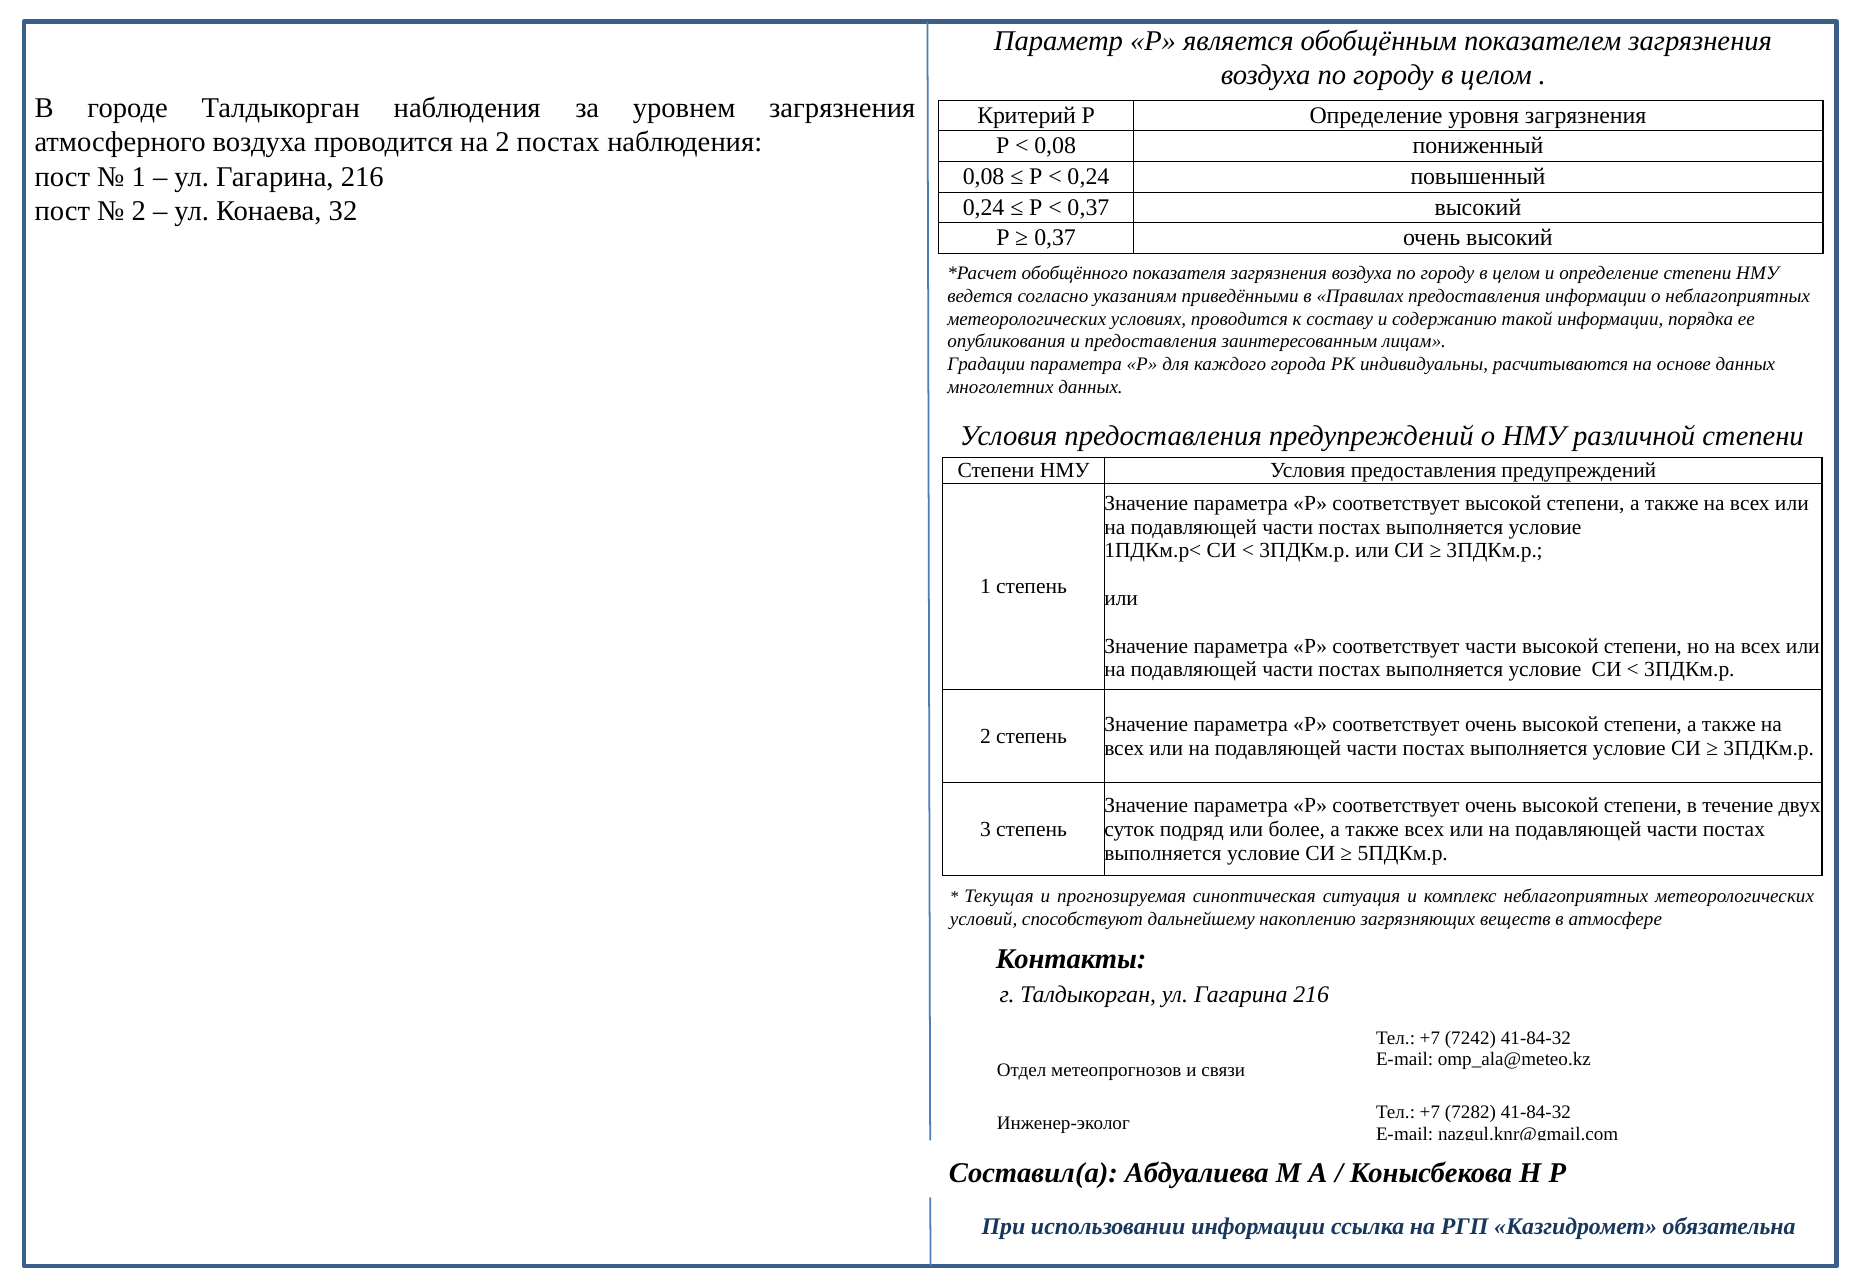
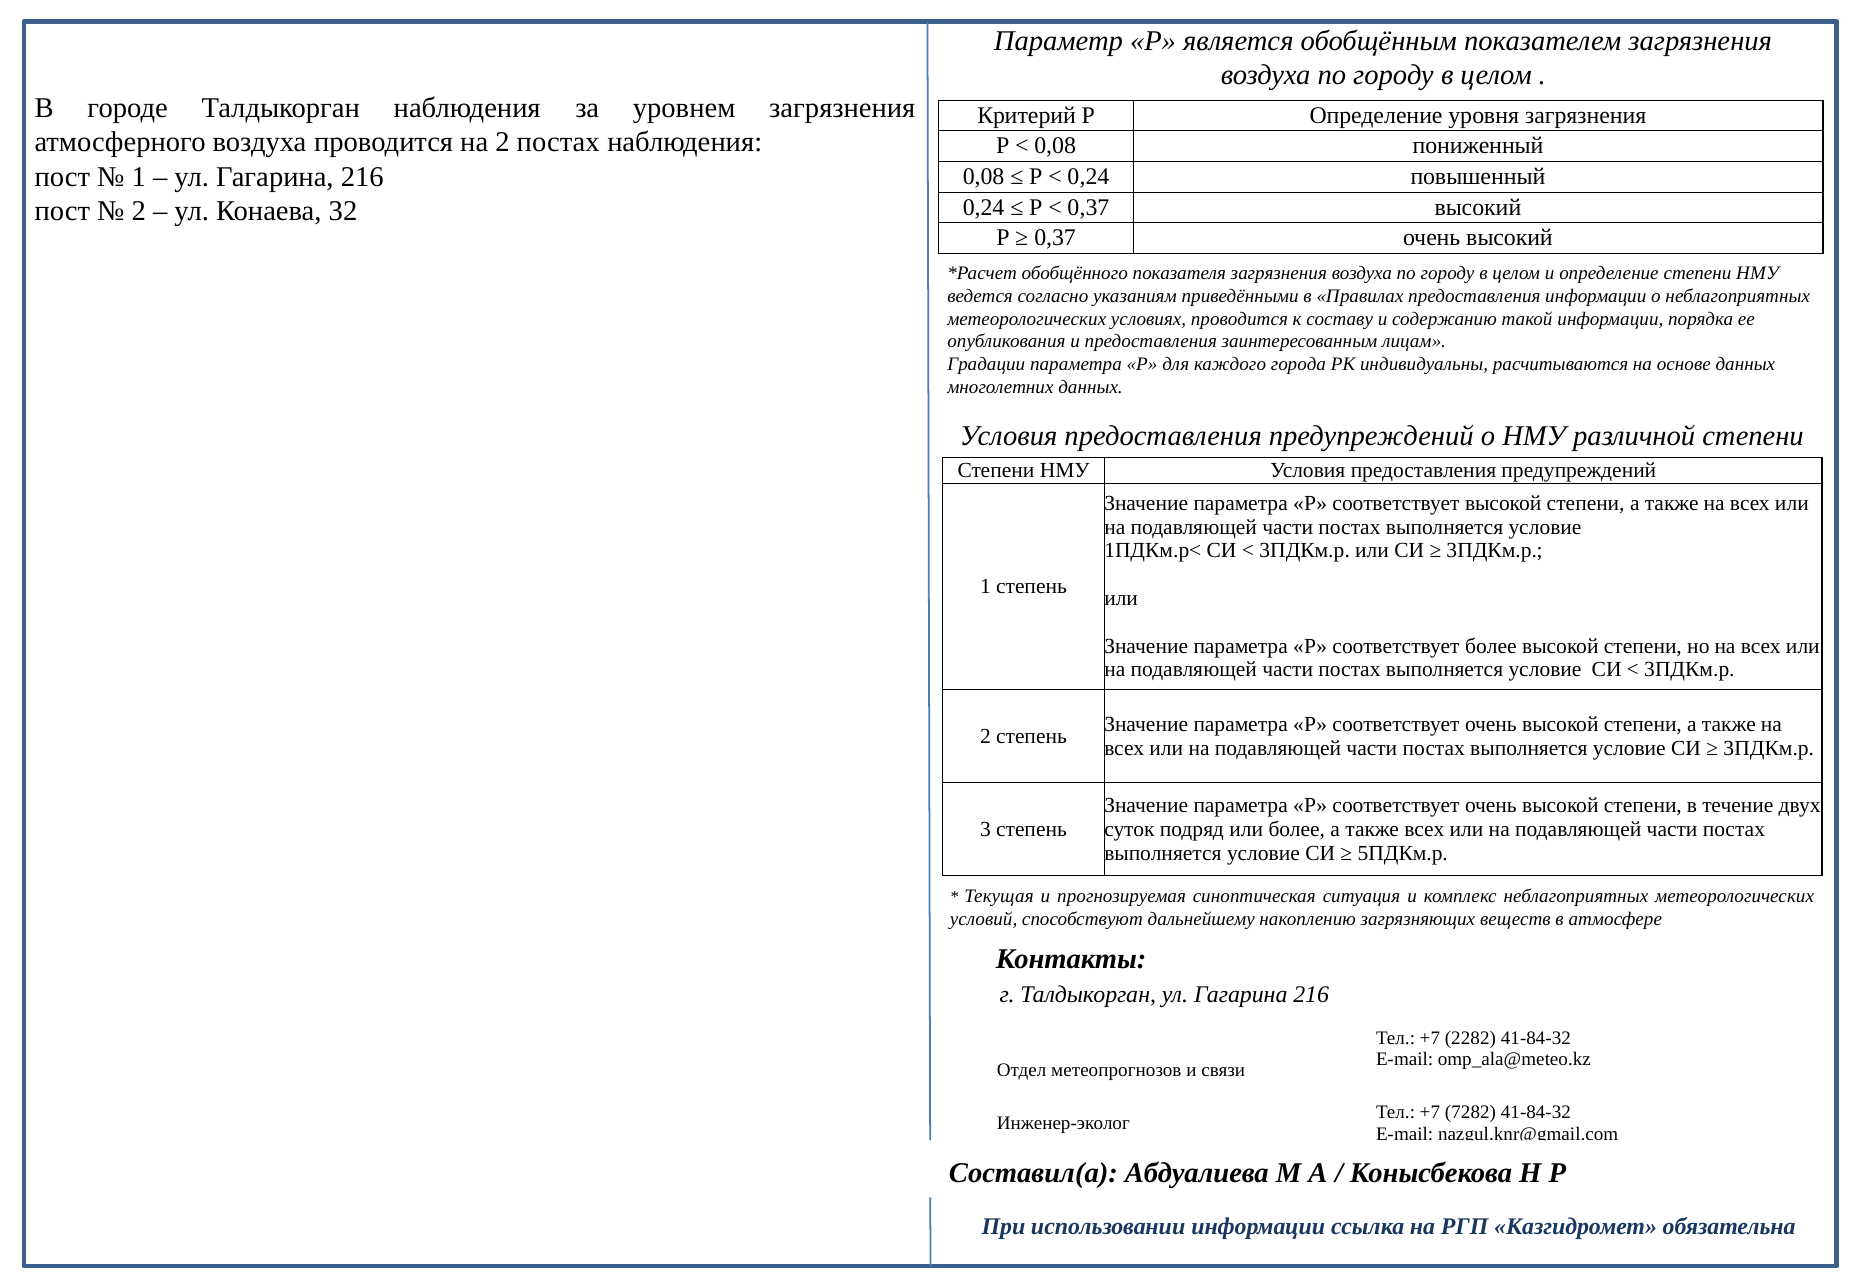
соответствует части: части -> более (1491, 646)
7242: 7242 -> 2282 (1470, 1039)
